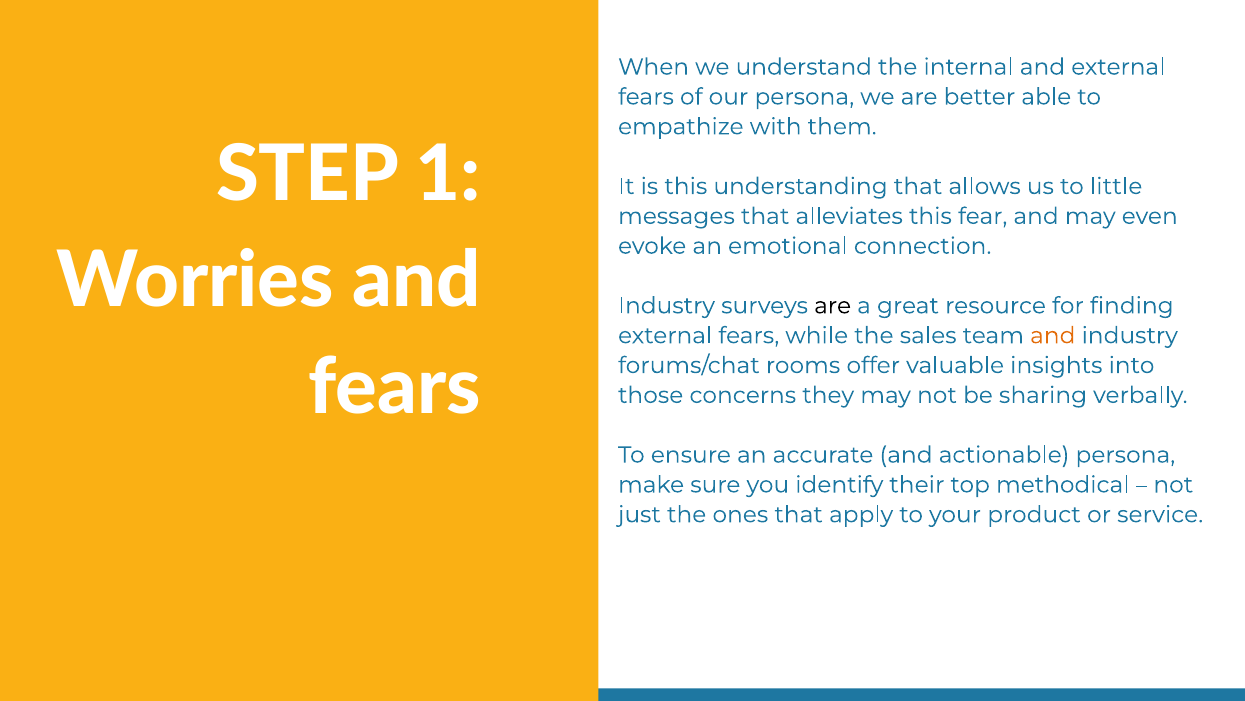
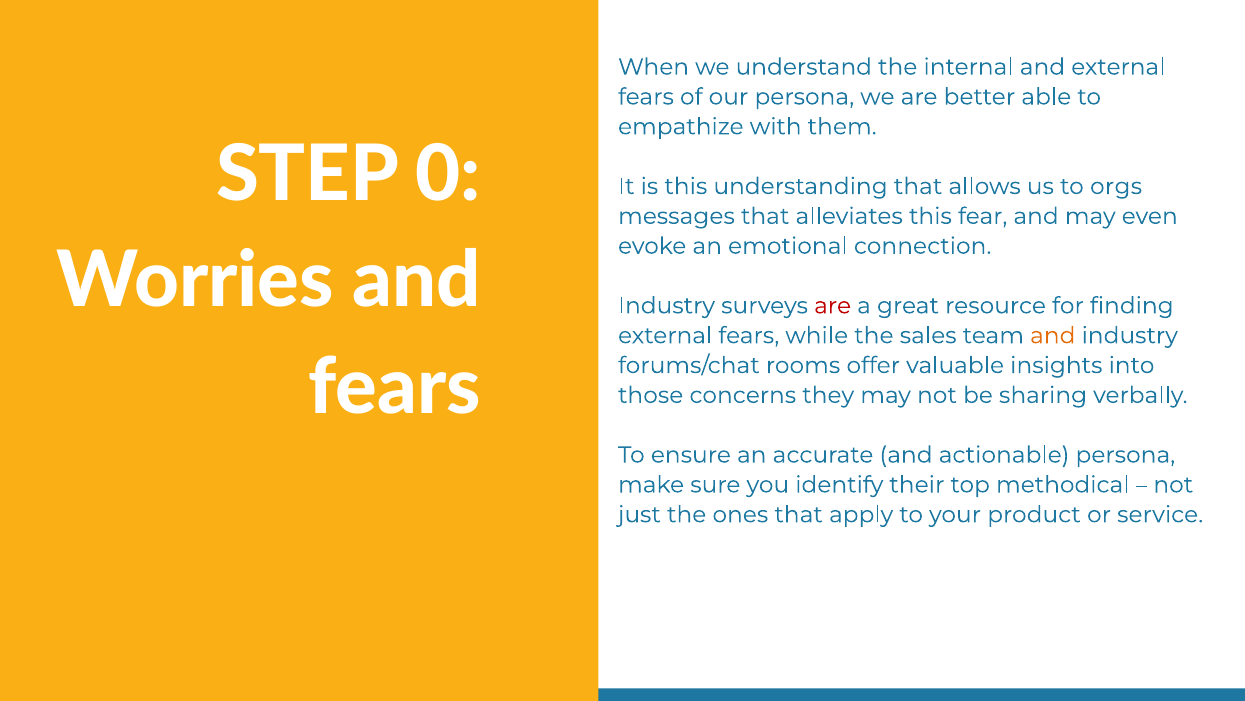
1: 1 -> 0 (448, 174)
little: little -> orgs (1116, 186)
are colour: black -> red (833, 305)
